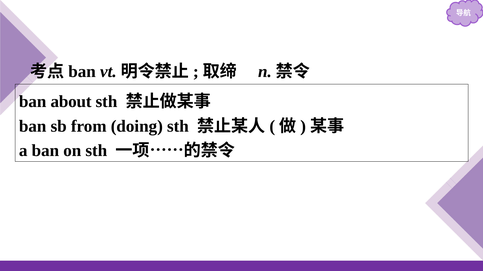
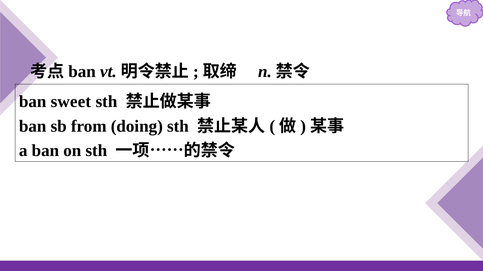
about: about -> sweet (71, 102)
